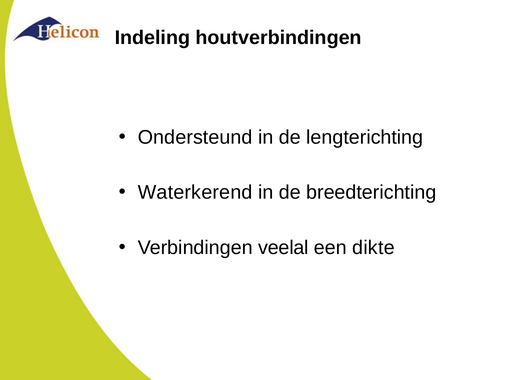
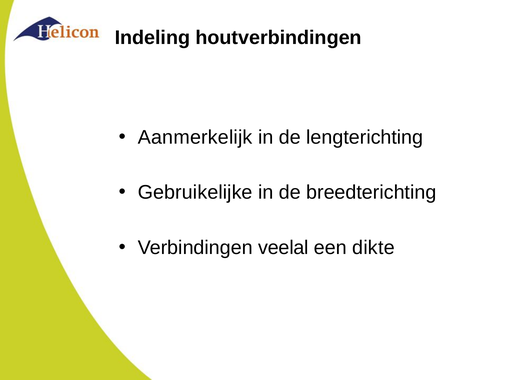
Ondersteund: Ondersteund -> Aanmerkelijk (195, 137)
Waterkerend: Waterkerend -> Gebruikelijke (195, 193)
